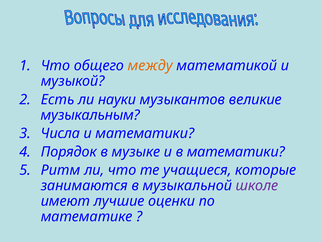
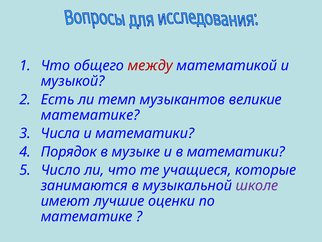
между colour: orange -> red (150, 66)
науки: науки -> темп (117, 99)
музыкальным: музыкальным -> математике (90, 115)
Ритм: Ритм -> Число (61, 170)
